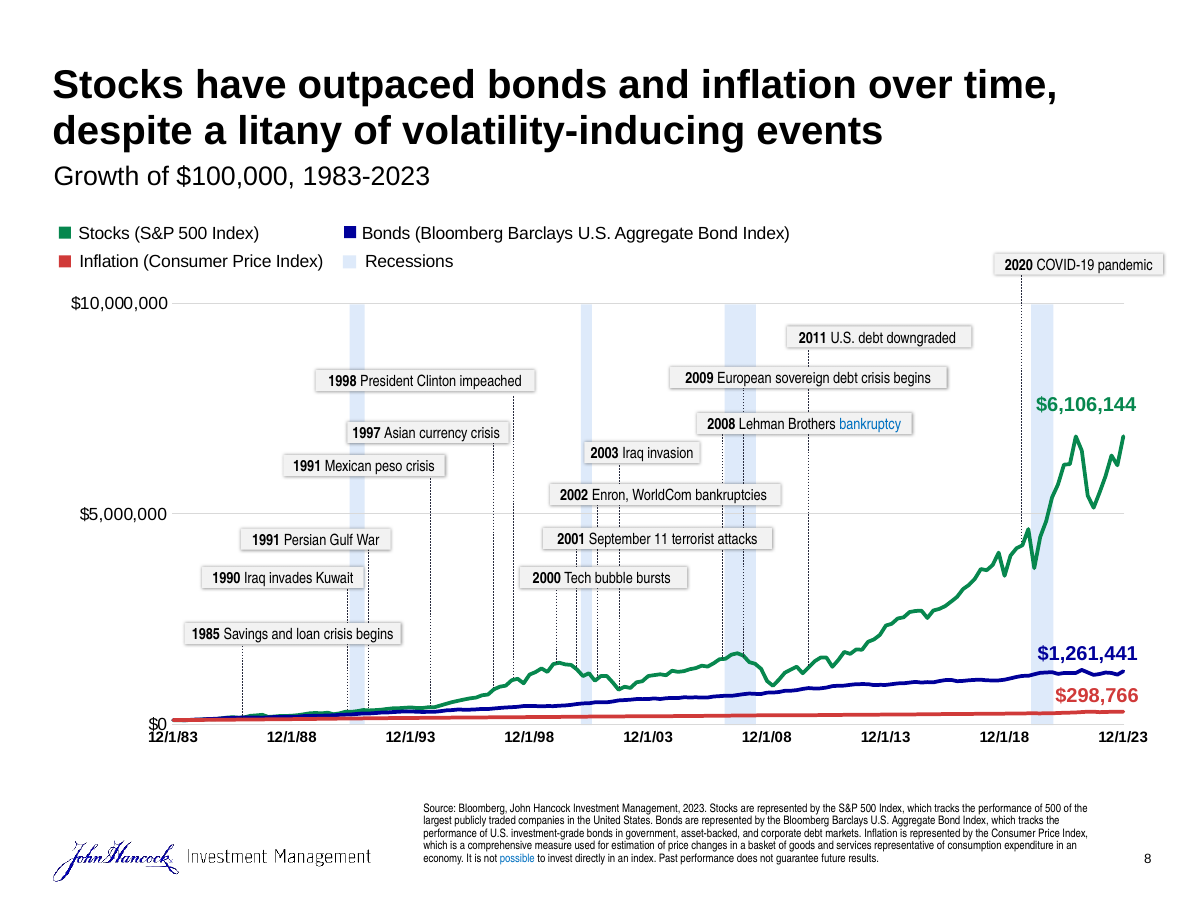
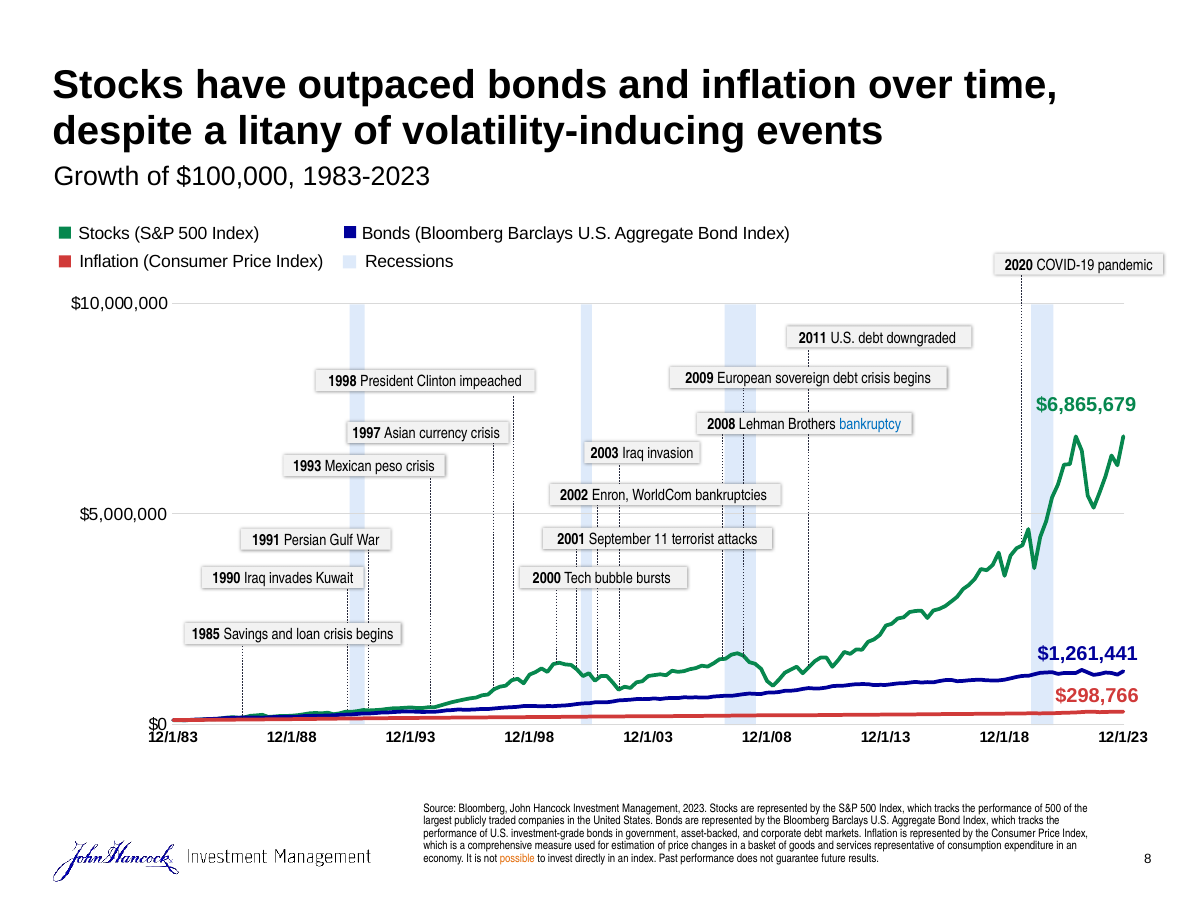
$6,106,144: $6,106,144 -> $6,865,679 (1086, 405)
1991: 1991 -> 1993 (307, 467)
possible colour: blue -> orange (517, 859)
